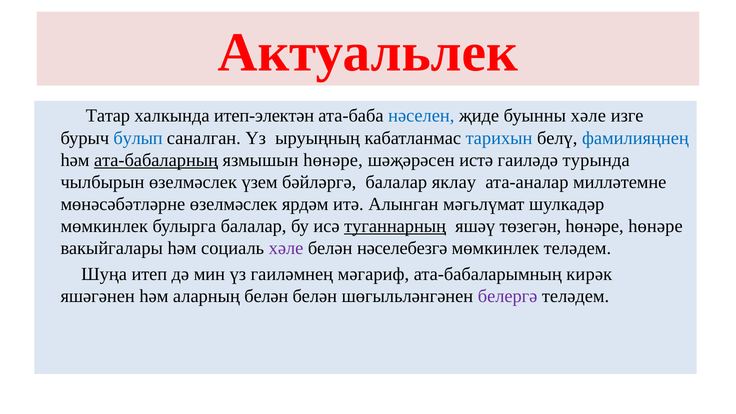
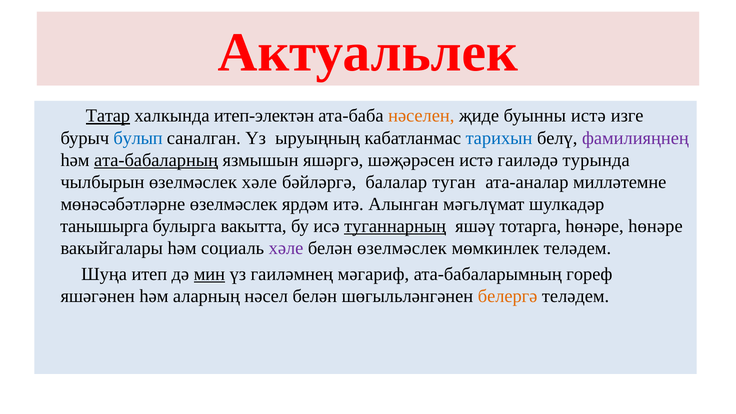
Татар underline: none -> present (108, 116)
нәселен colour: blue -> orange (421, 116)
буынны хәле: хәле -> истә (588, 116)
фамилияңнең colour: blue -> purple (635, 138)
язмышын һөнәре: һөнәре -> яшәргә (333, 160)
өзелмәслек үзем: үзем -> хәле (259, 182)
яклау: яклау -> туган (454, 182)
мөмкинлек: мөмкинлек -> танышырга (104, 226)
булырга балалар: балалар -> вакытта (254, 226)
төзегән: төзегән -> тотарга (530, 226)
белән нәселебезгә: нәселебезгә -> өзелмәслек (402, 248)
мин underline: none -> present (209, 274)
кирәк: кирәк -> гореф (589, 274)
аларның белән: белән -> нәсел (266, 296)
белергә colour: purple -> orange (508, 296)
